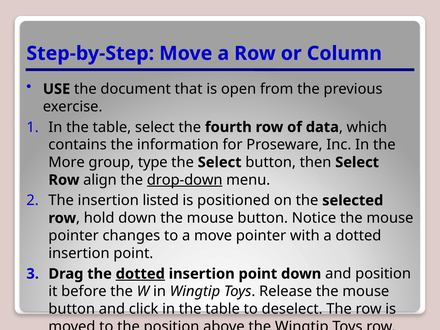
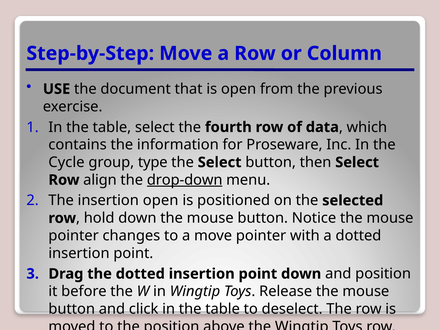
More: More -> Cycle (66, 162)
insertion listed: listed -> open (161, 200)
dotted underline: present -> none (140, 274)
